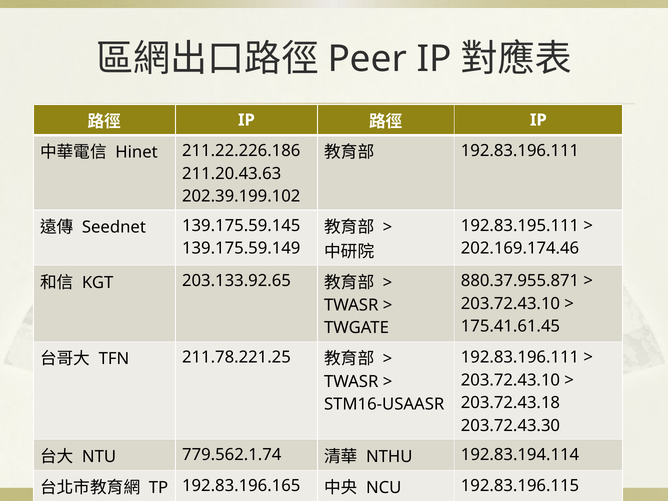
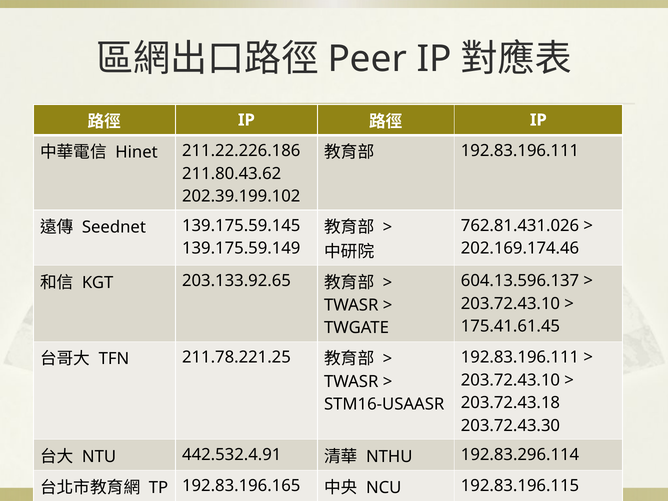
211.20.43.63: 211.20.43.63 -> 211.80.43.62 (232, 174)
192.83.195.111: 192.83.195.111 -> 762.81.431.026 (520, 226)
880.37.955.871: 880.37.955.871 -> 604.13.596.137 (520, 281)
779.562.1.74: 779.562.1.74 -> 442.532.4.91 (232, 455)
192.83.194.114: 192.83.194.114 -> 192.83.296.114 (520, 455)
